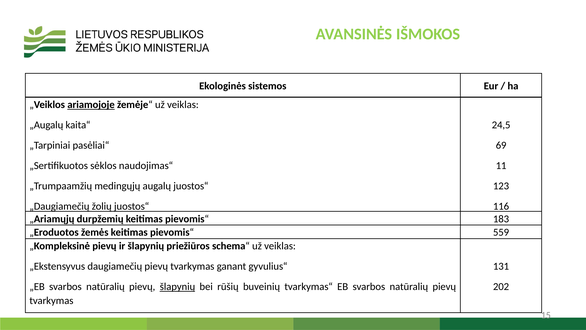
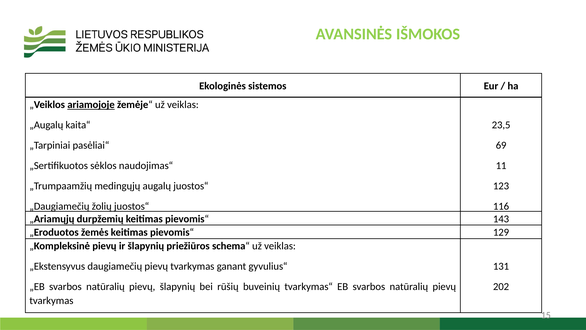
24,5: 24,5 -> 23,5 (501, 125)
183: 183 -> 143 (501, 219)
559: 559 -> 129 (501, 232)
šlapynių underline: present -> none (177, 286)
